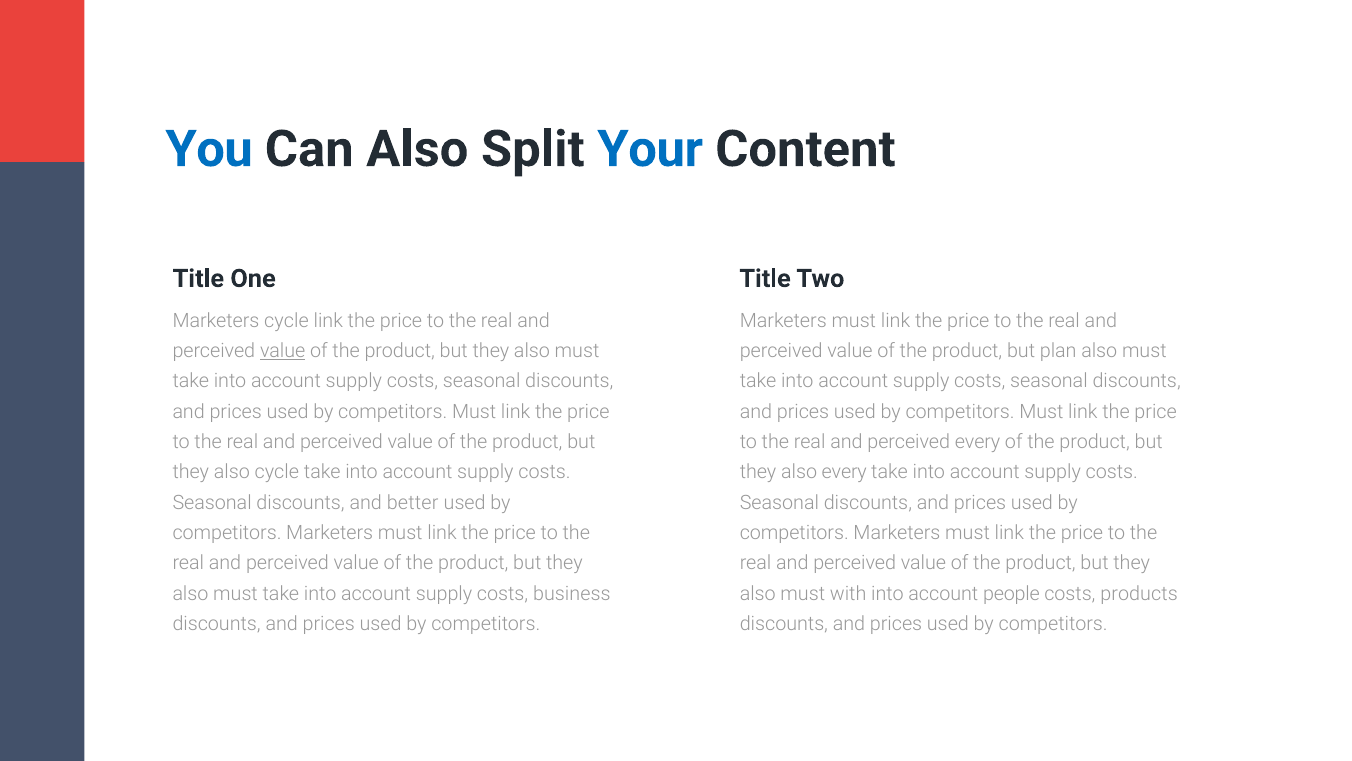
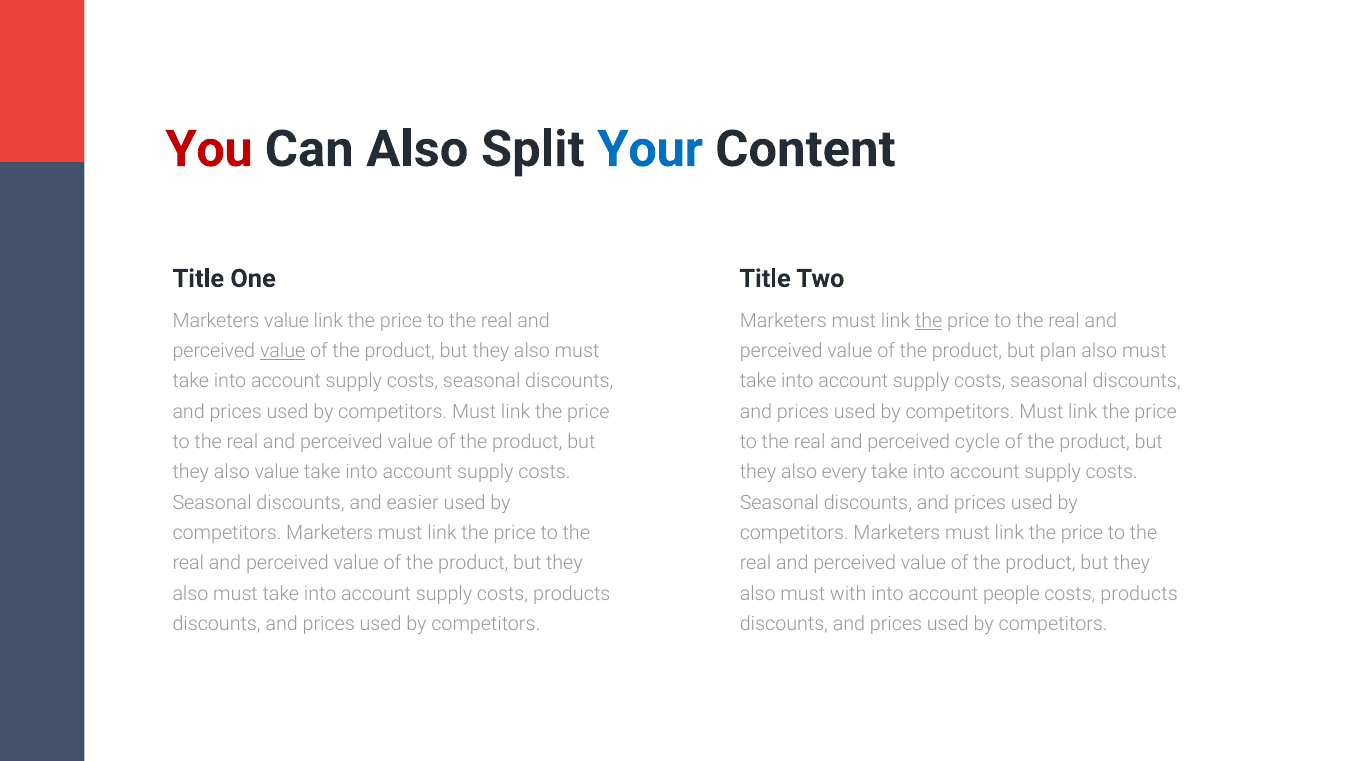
You colour: blue -> red (209, 149)
Marketers cycle: cycle -> value (287, 321)
the underline: none -> present (929, 321)
perceived every: every -> cycle (977, 442)
also cycle: cycle -> value (277, 472)
better: better -> easier (413, 502)
supply costs business: business -> products (572, 593)
